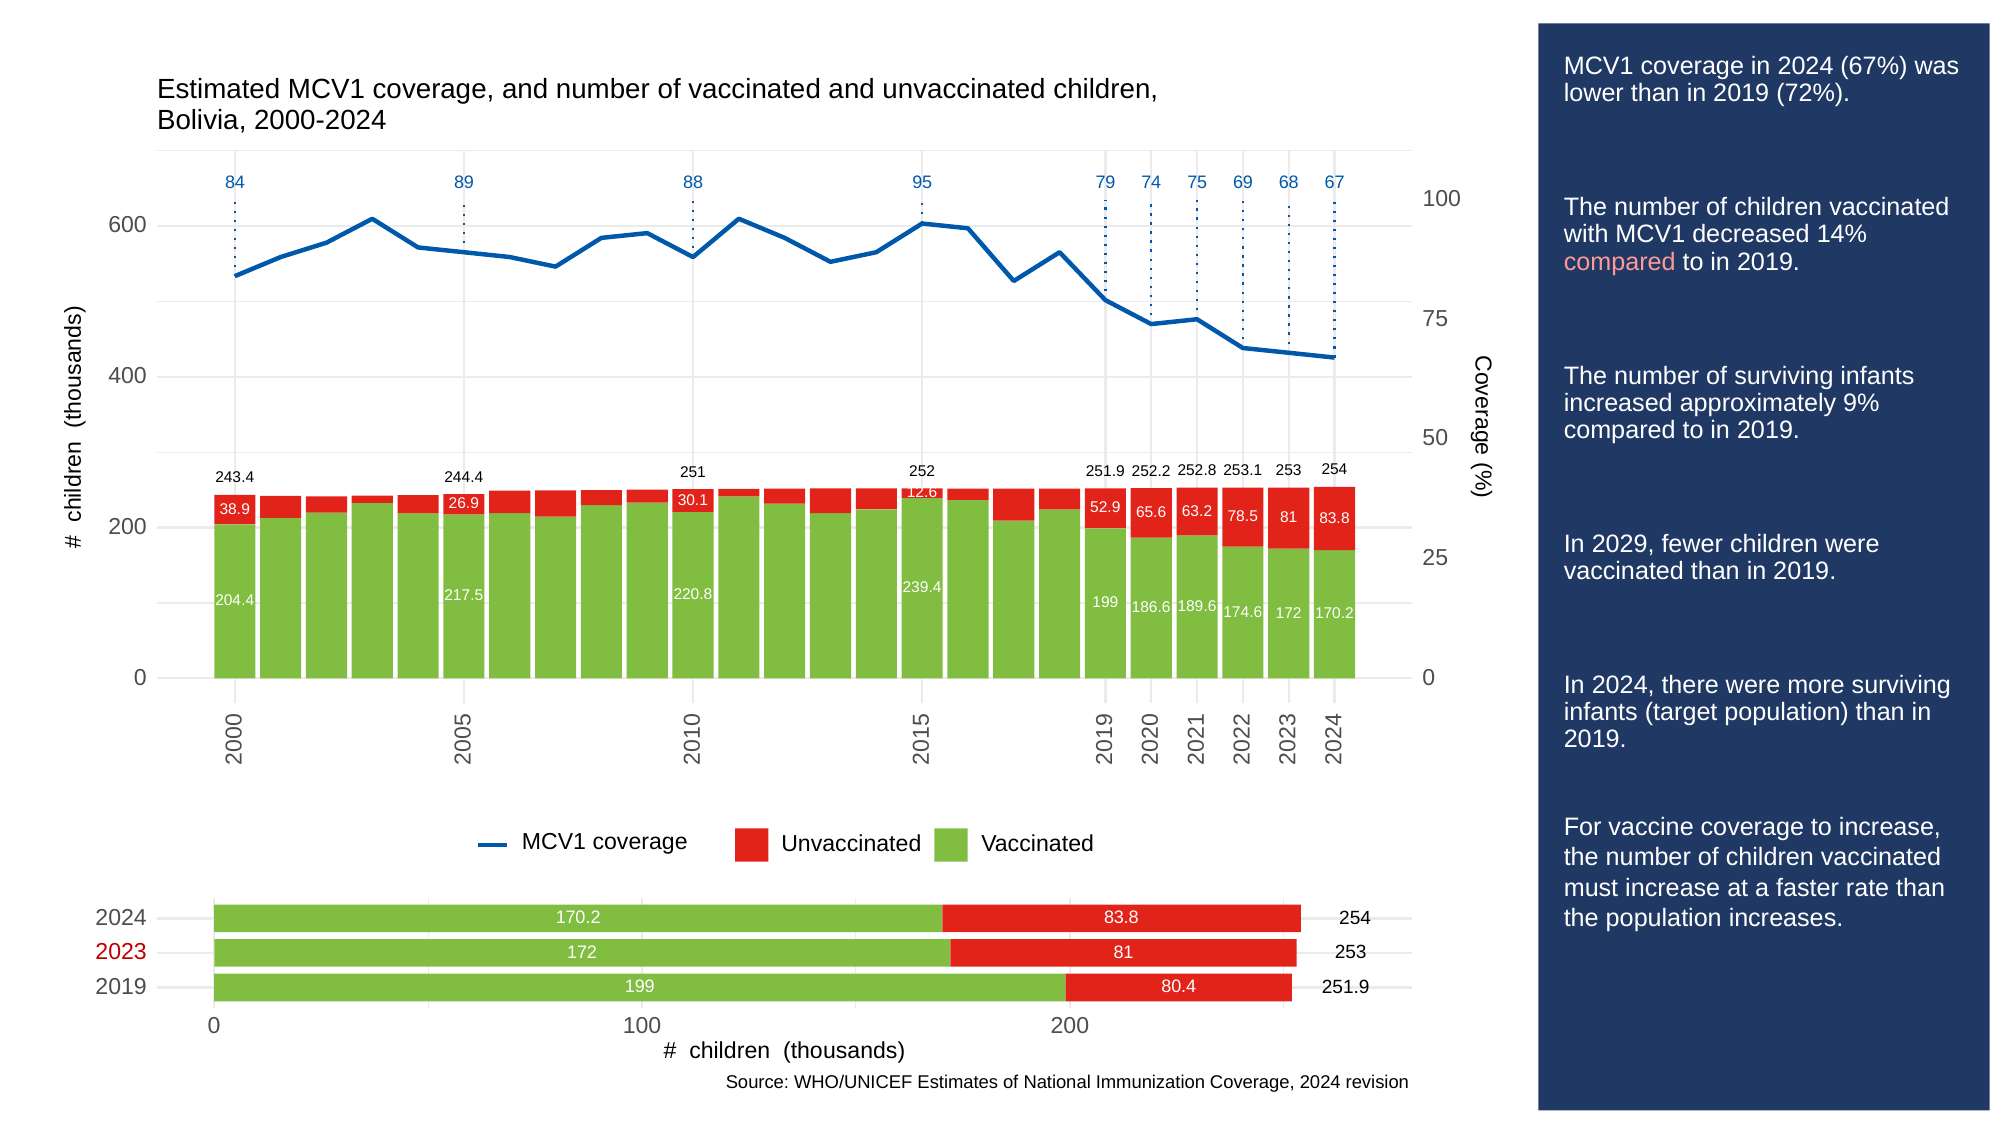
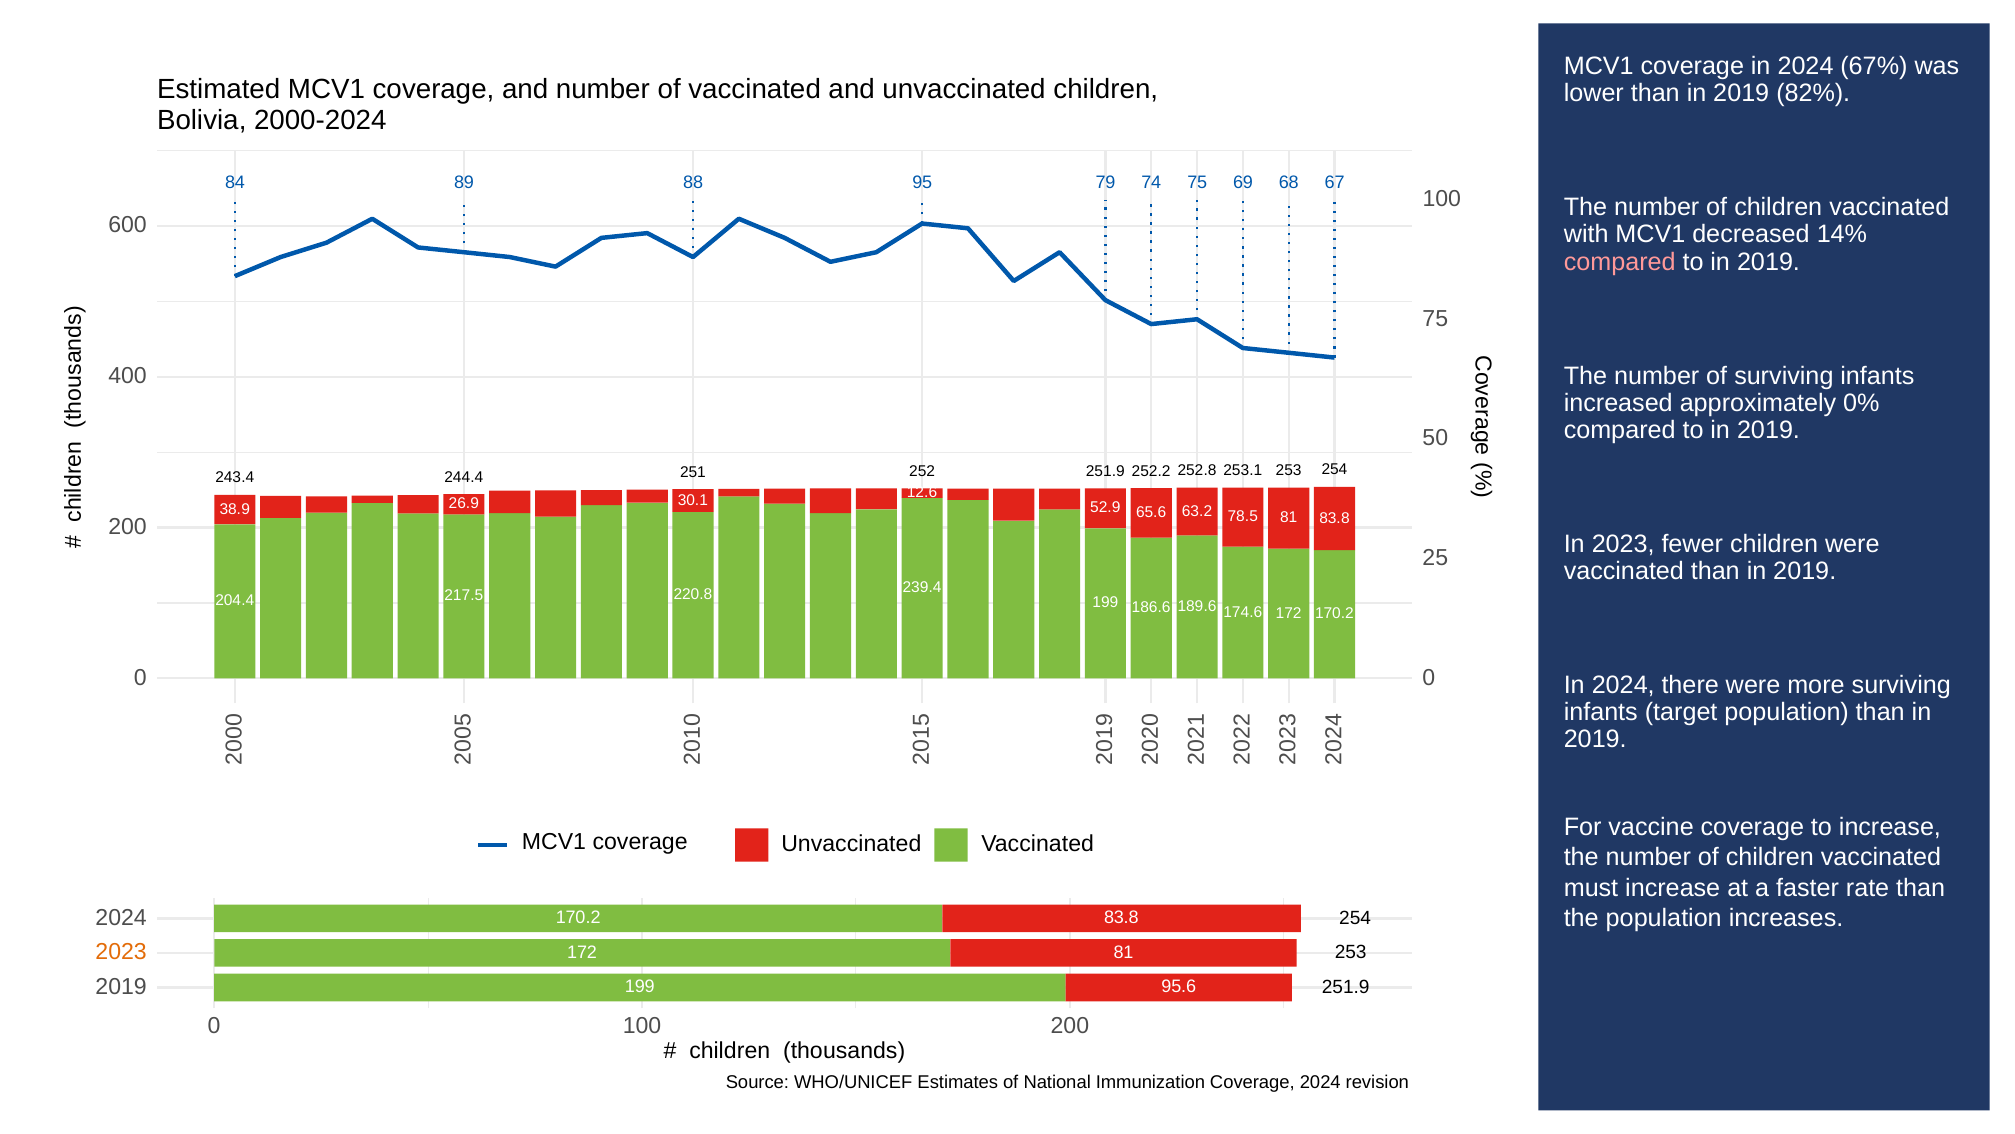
72%: 72% -> 82% (1813, 93)
9%: 9% -> 0% (1861, 403)
In 2029: 2029 -> 2023 (1623, 544)
2023 colour: red -> orange (121, 952)
80.4: 80.4 -> 95.6 (1179, 986)
